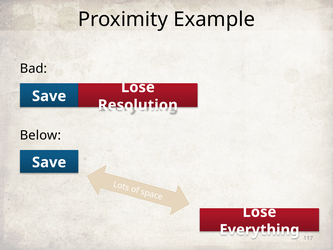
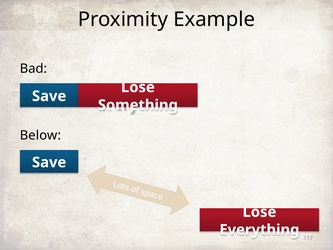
Resolution: Resolution -> Something (138, 105)
